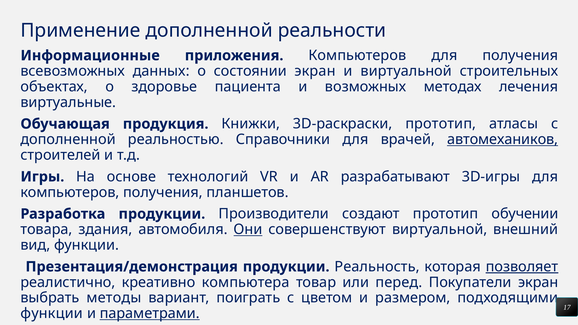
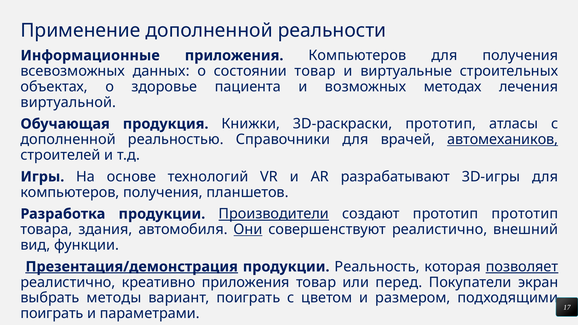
состоянии экран: экран -> товар (315, 71)
и виртуальной: виртуальной -> виртуальные (406, 71)
виртуальные: виртуальные -> виртуальной (68, 102)
Производители underline: none -> present (274, 214)
прототип обучении: обучении -> прототип (525, 214)
совершенствуют виртуальной: виртуальной -> реалистично (440, 230)
Презентация/демонстрация underline: none -> present (132, 267)
креативно компьютера: компьютера -> приложения (246, 282)
функции: функции -> поиграть (52, 314)
параметрами underline: present -> none (150, 314)
